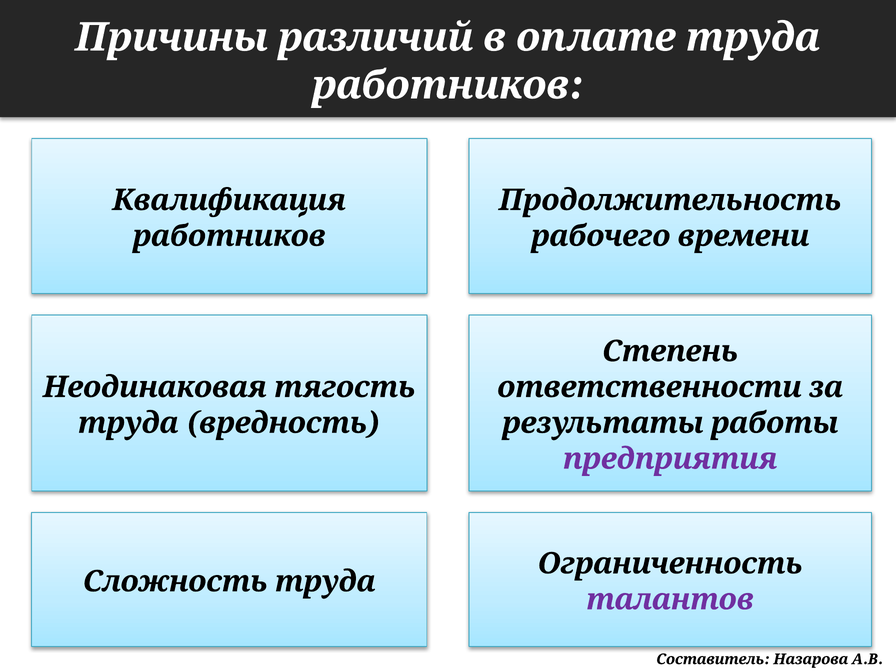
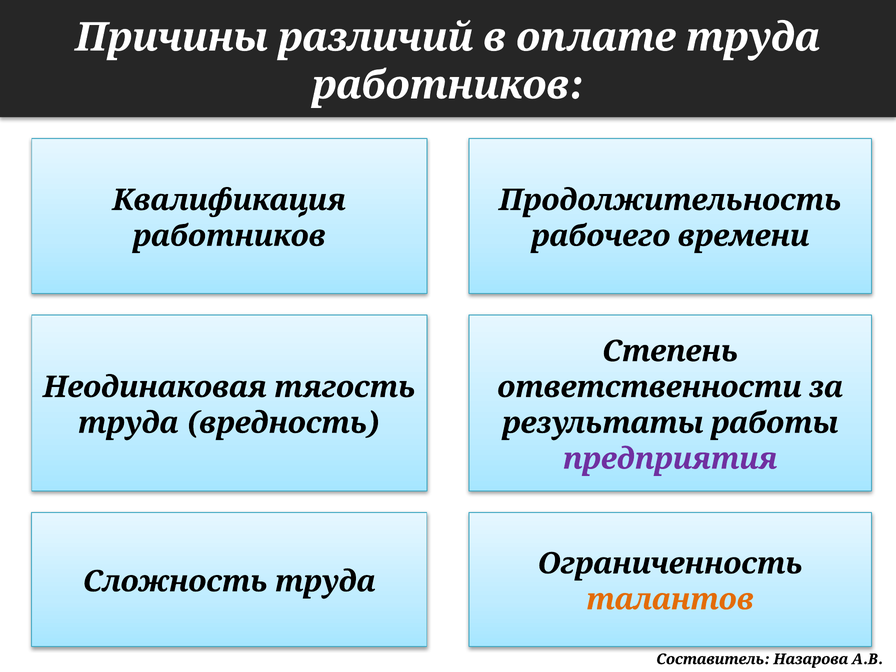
талантов colour: purple -> orange (670, 599)
